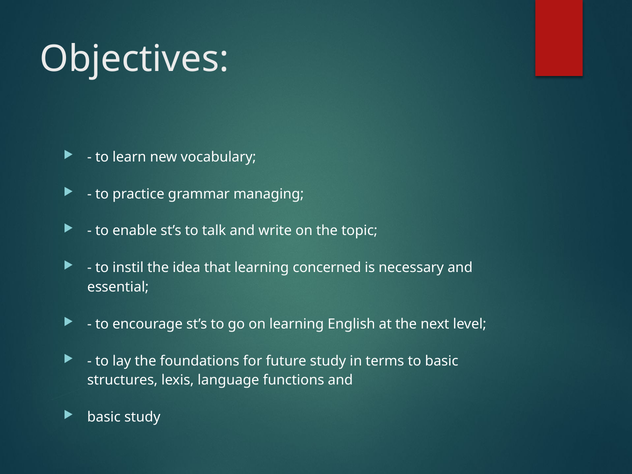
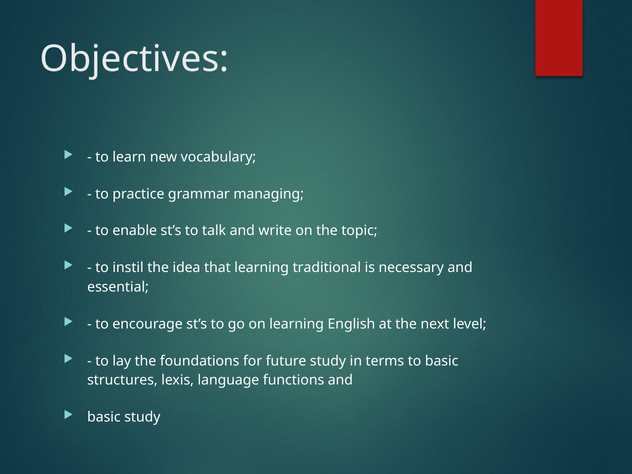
concerned: concerned -> traditional (327, 268)
